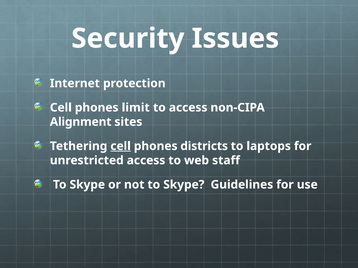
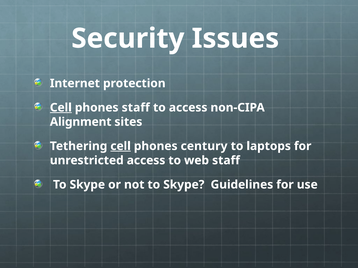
Cell underline: none -> present (61, 108)
phones limit: limit -> staff (136, 108)
districts: districts -> century (204, 146)
